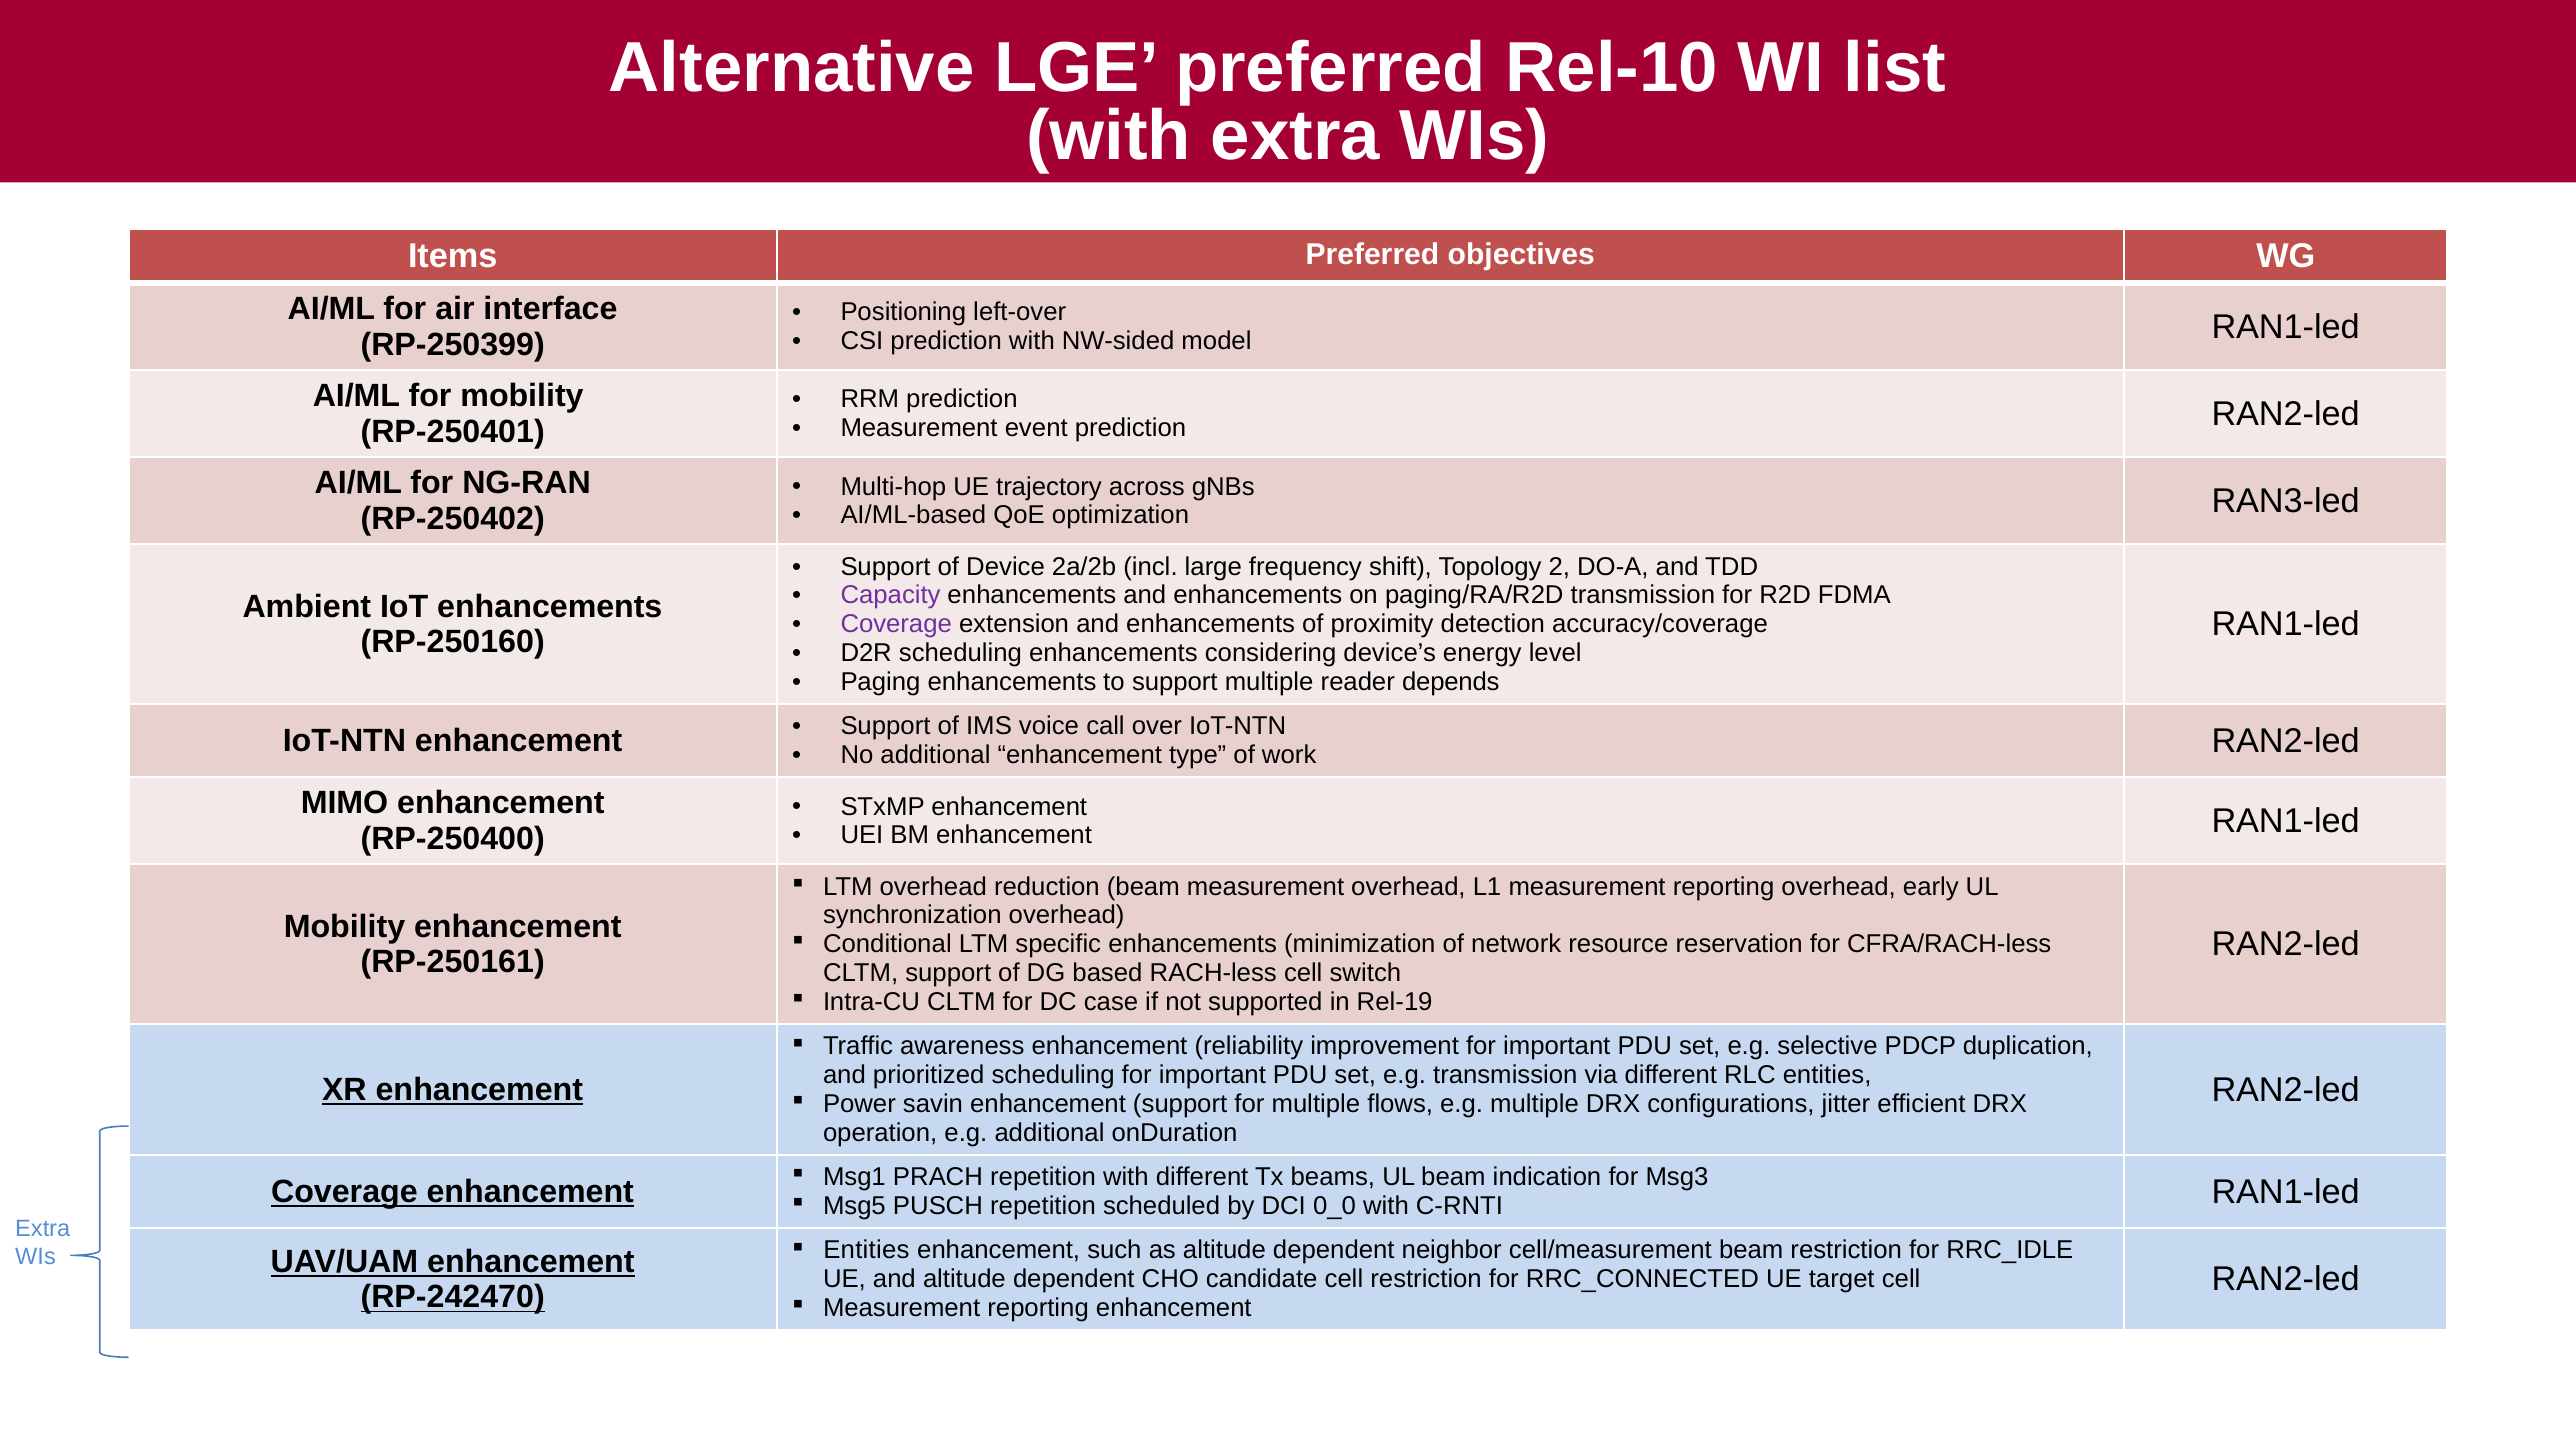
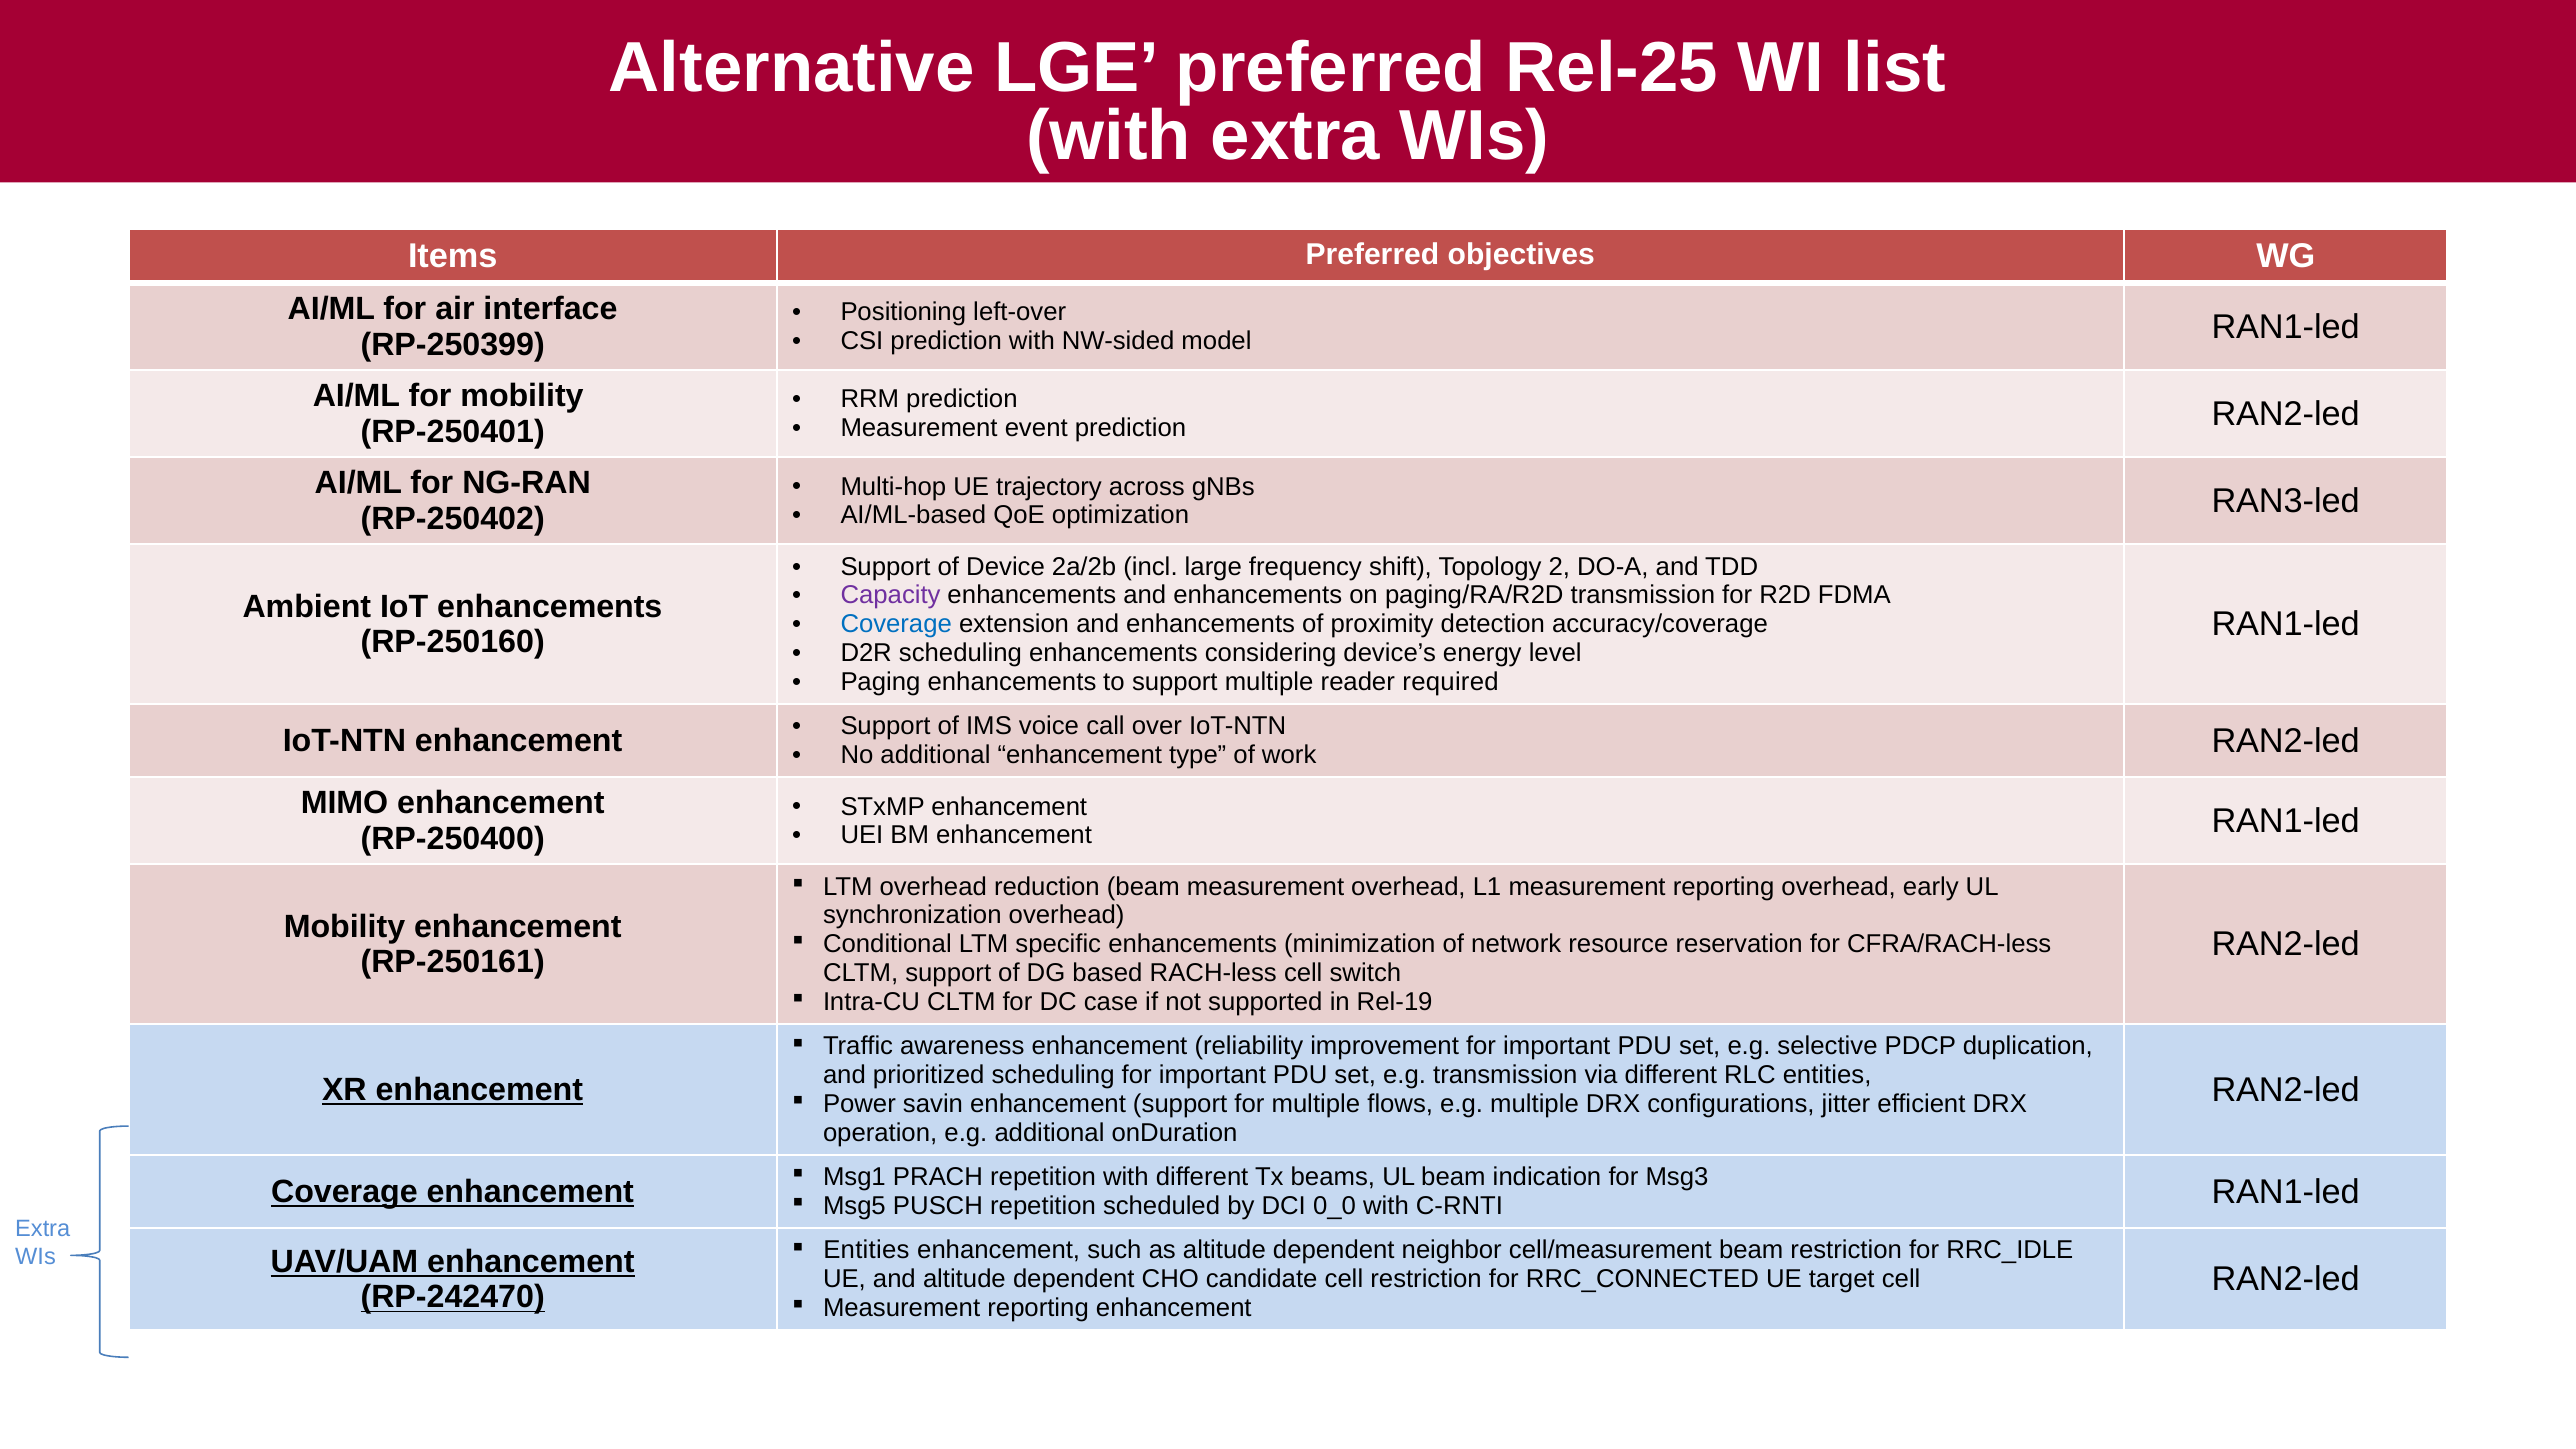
Rel-10: Rel-10 -> Rel-25 (1612, 68)
Coverage colour: purple -> blue (896, 624)
depends: depends -> required (1451, 682)
